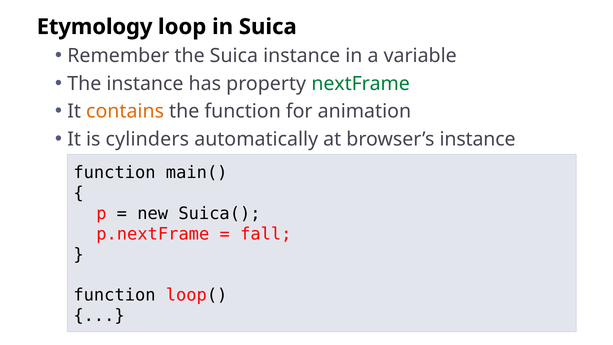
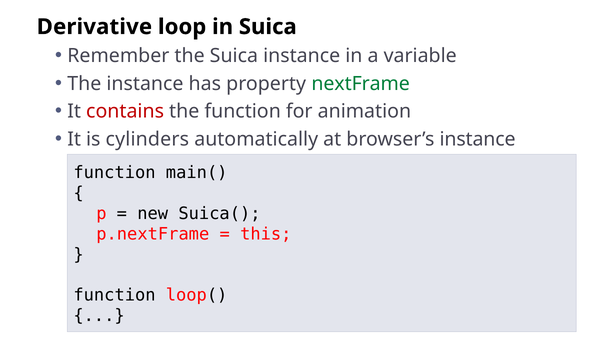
Etymology: Etymology -> Derivative (94, 27)
contains colour: orange -> red (125, 111)
fall: fall -> this (266, 234)
